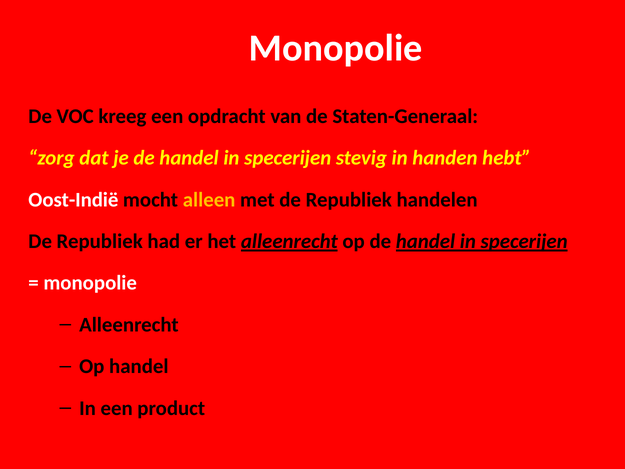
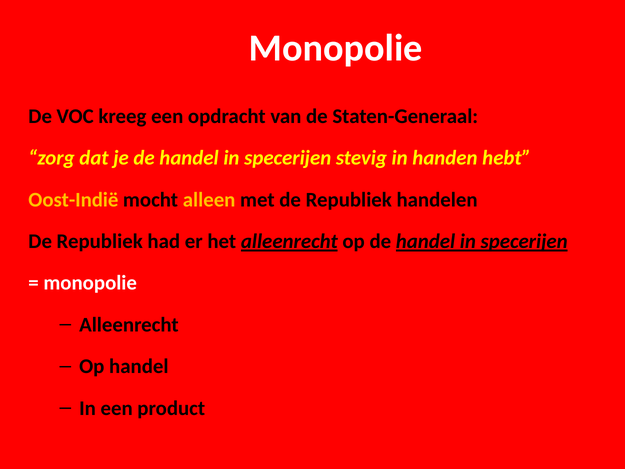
Oost-Indië colour: white -> yellow (73, 200)
